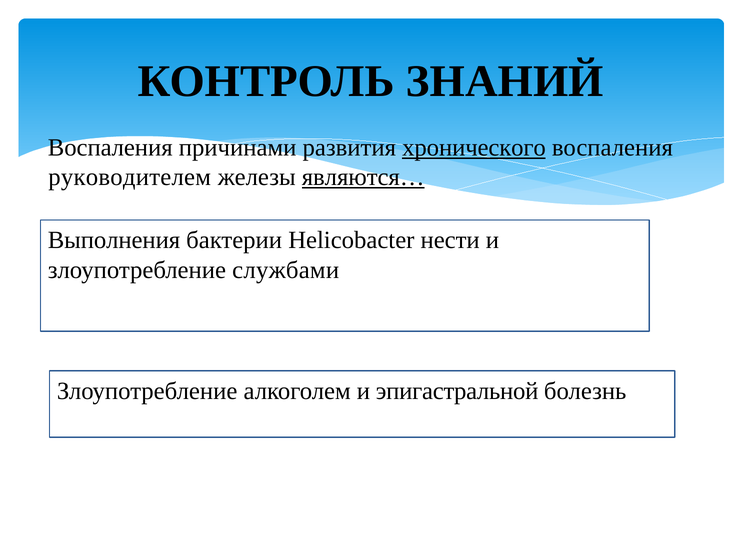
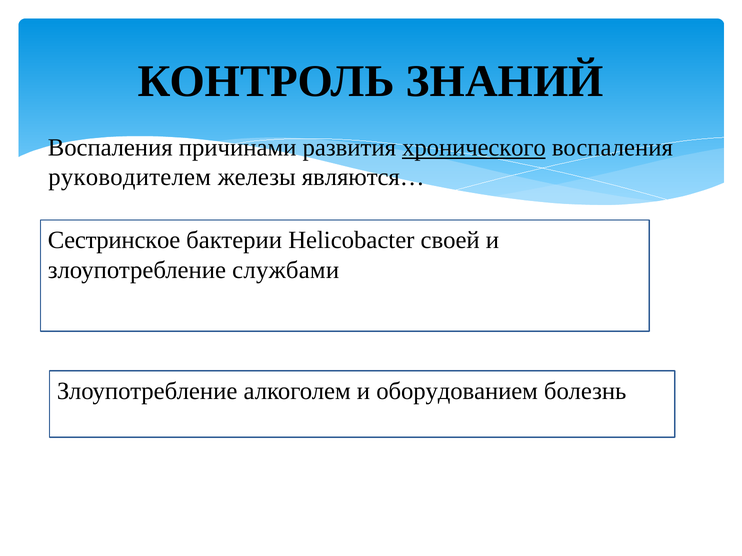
являются… underline: present -> none (363, 177)
Выполнения: Выполнения -> Сестринское (114, 240)
нести: нести -> своей (450, 240)
эпигастральной: эпигастральной -> оборудованием (457, 391)
